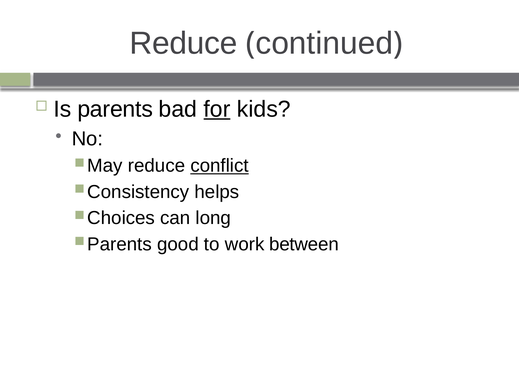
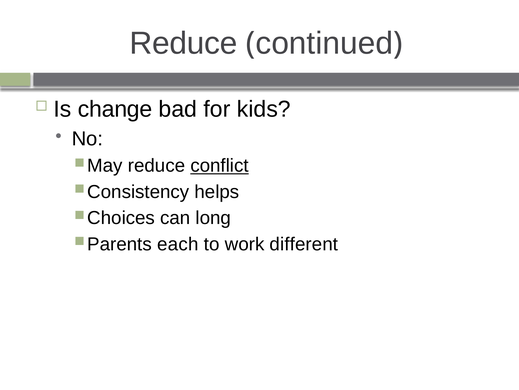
parents: parents -> change (115, 109)
for underline: present -> none (217, 109)
good: good -> each (178, 244)
between: between -> different (304, 244)
